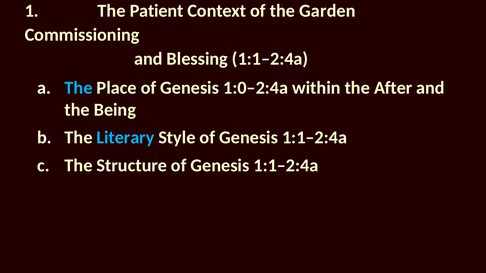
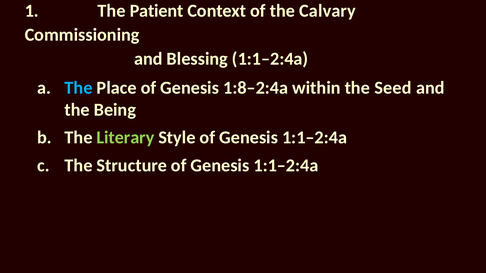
Garden: Garden -> Calvary (327, 11)
1:0–2:4a: 1:0–2:4a -> 1:8–2:4a (256, 88)
After: After -> Seed (393, 88)
Literary colour: light blue -> light green (125, 138)
